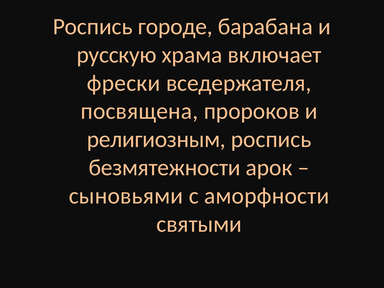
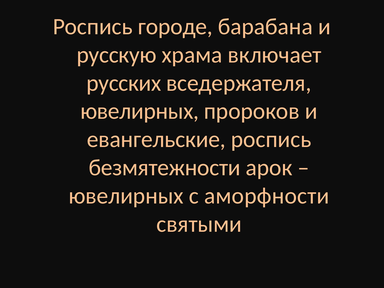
фрески: фрески -> русских (124, 83)
посвящена: посвящена -> ювелирных (140, 111)
религиозным: религиозным -> евангельские (156, 139)
сыновьями: сыновьями -> ювелирных (126, 196)
